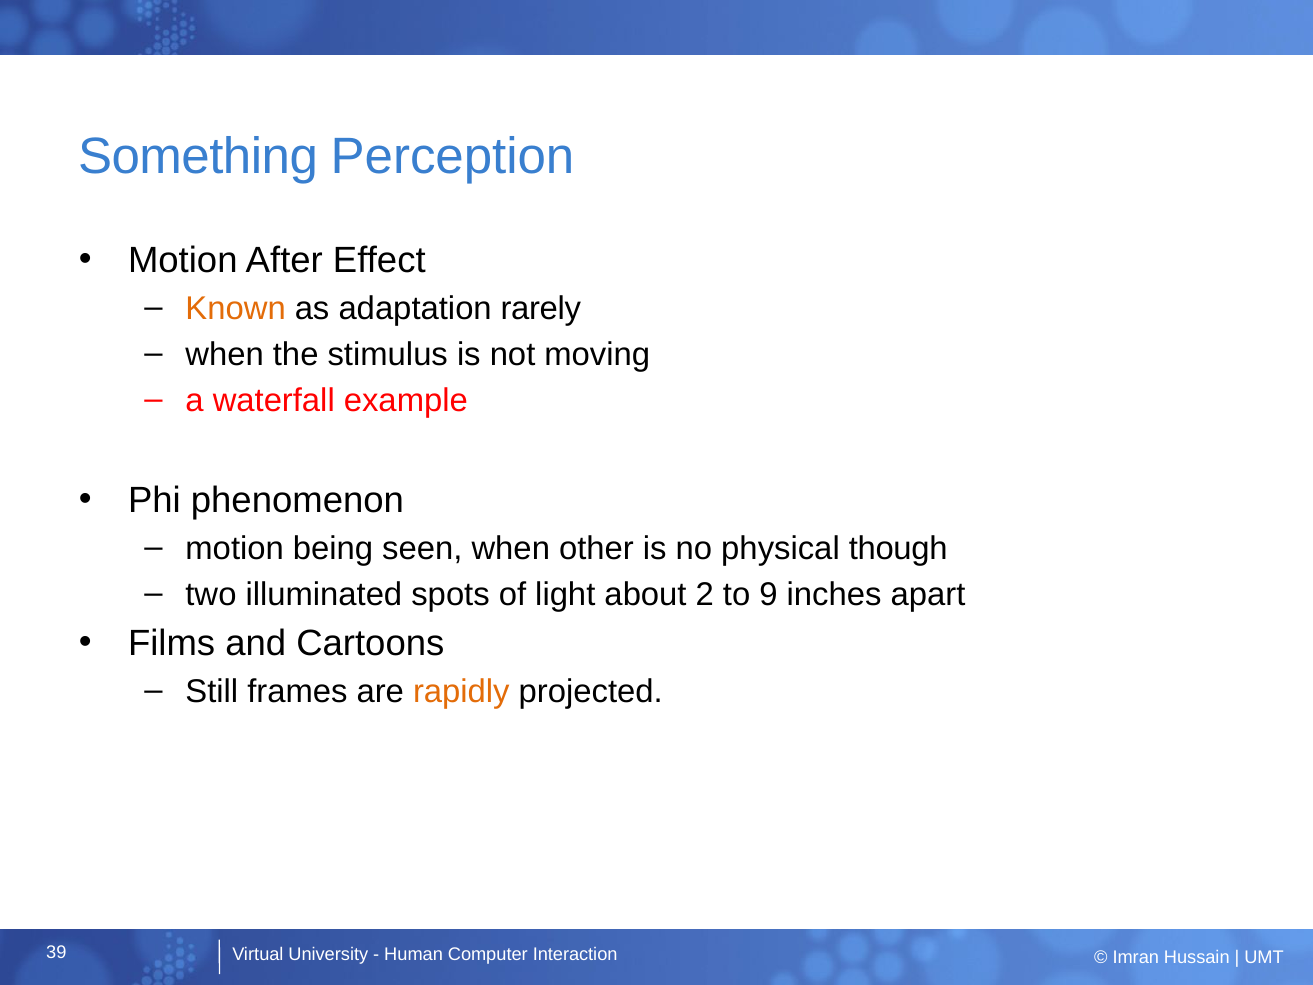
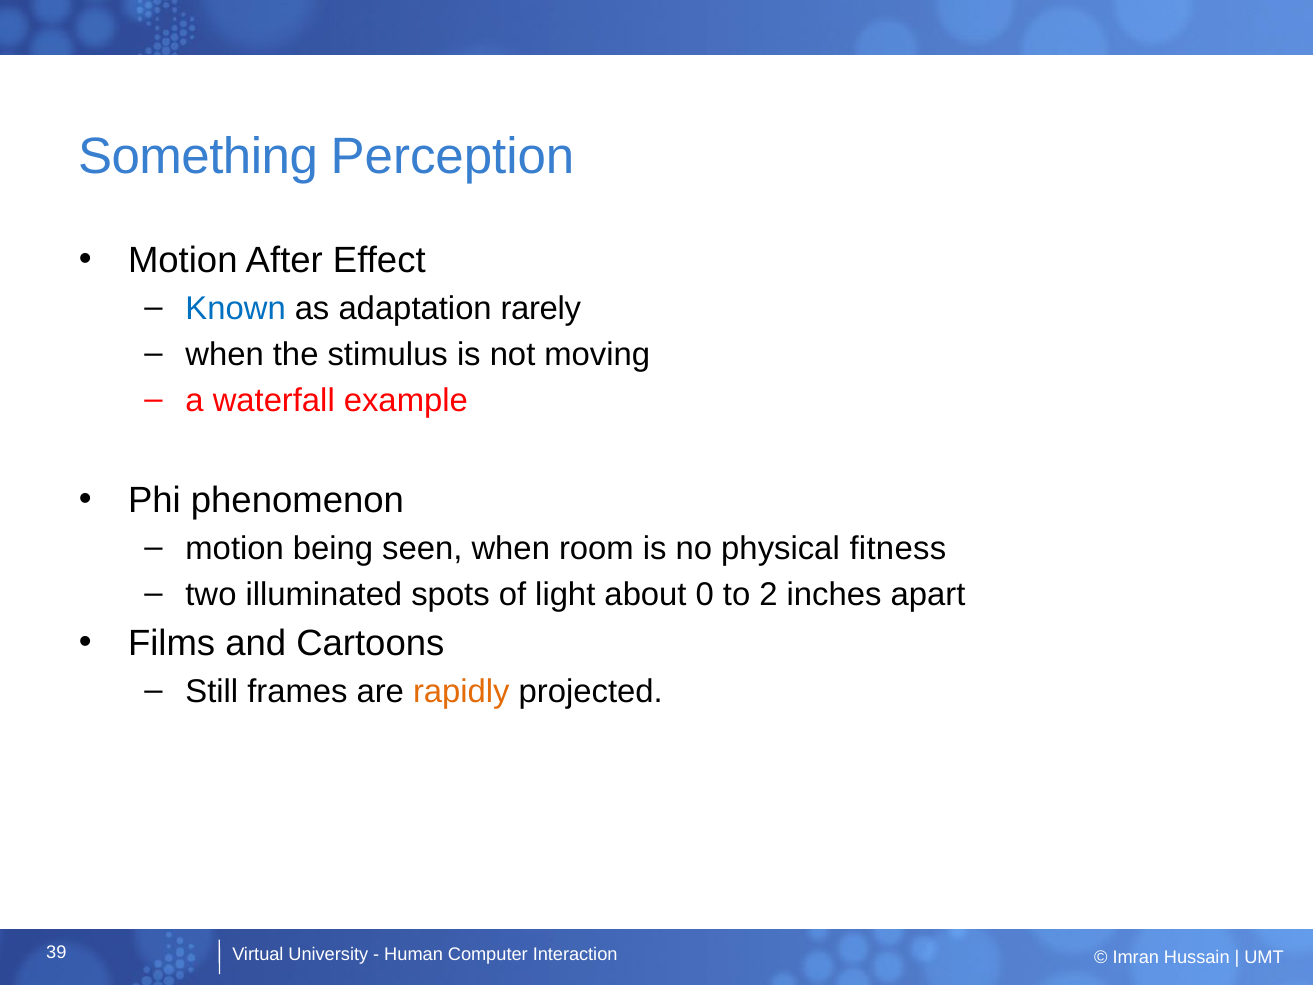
Known colour: orange -> blue (236, 309)
other: other -> room (596, 549)
though: though -> fitness (898, 549)
2: 2 -> 0 (705, 595)
9: 9 -> 2 (769, 595)
